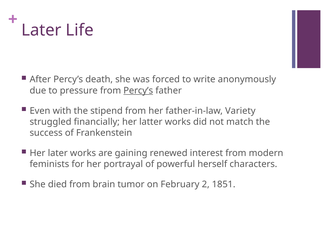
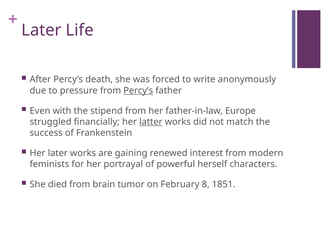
Variety: Variety -> Europe (240, 111)
latter underline: none -> present (151, 122)
2: 2 -> 8 (206, 185)
